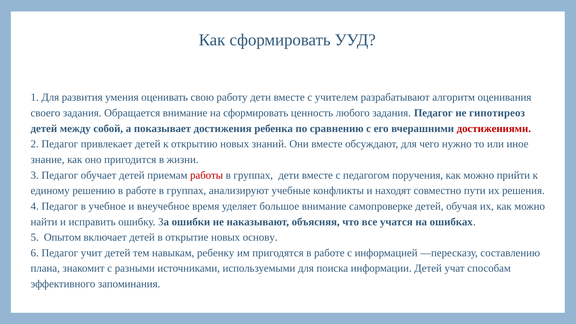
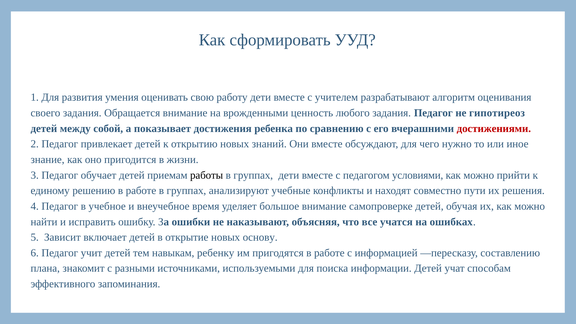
на сформировать: сформировать -> врожденными (256, 113)
работы colour: red -> black (207, 175)
поручения: поручения -> условиями (418, 175)
Опытом: Опытом -> Зависит (62, 237)
